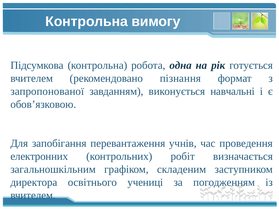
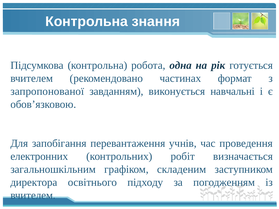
вимогу: вимогу -> знання (156, 21)
пізнання: пізнання -> частинах (180, 78)
учениці: учениці -> підходу (145, 183)
